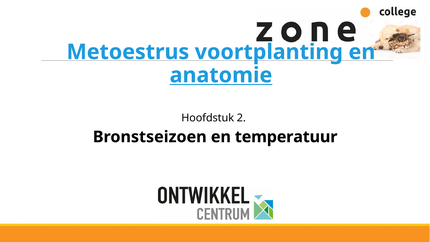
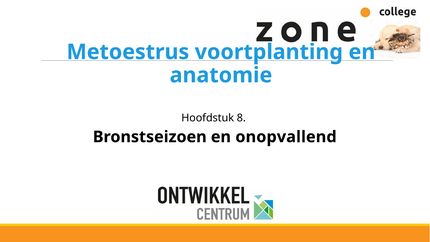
anatomie underline: present -> none (221, 75)
2: 2 -> 8 (241, 118)
temperatuur: temperatuur -> onopvallend (286, 137)
